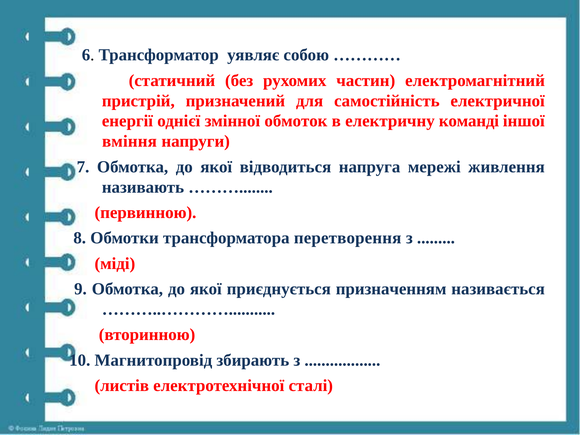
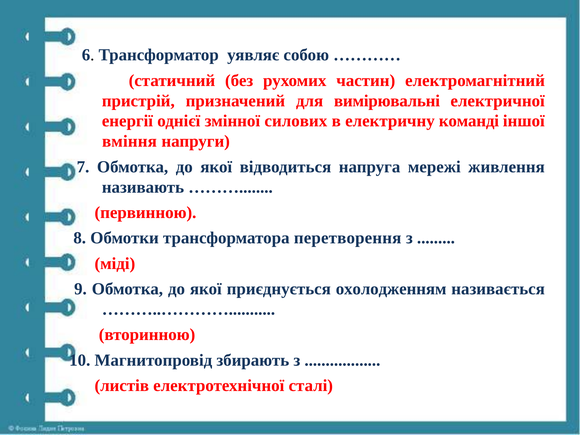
самостійність: самостійність -> вимірювальні (387, 101)
обмоток: обмоток -> силових (296, 121)
призначенням: призначенням -> охолодженням (391, 289)
